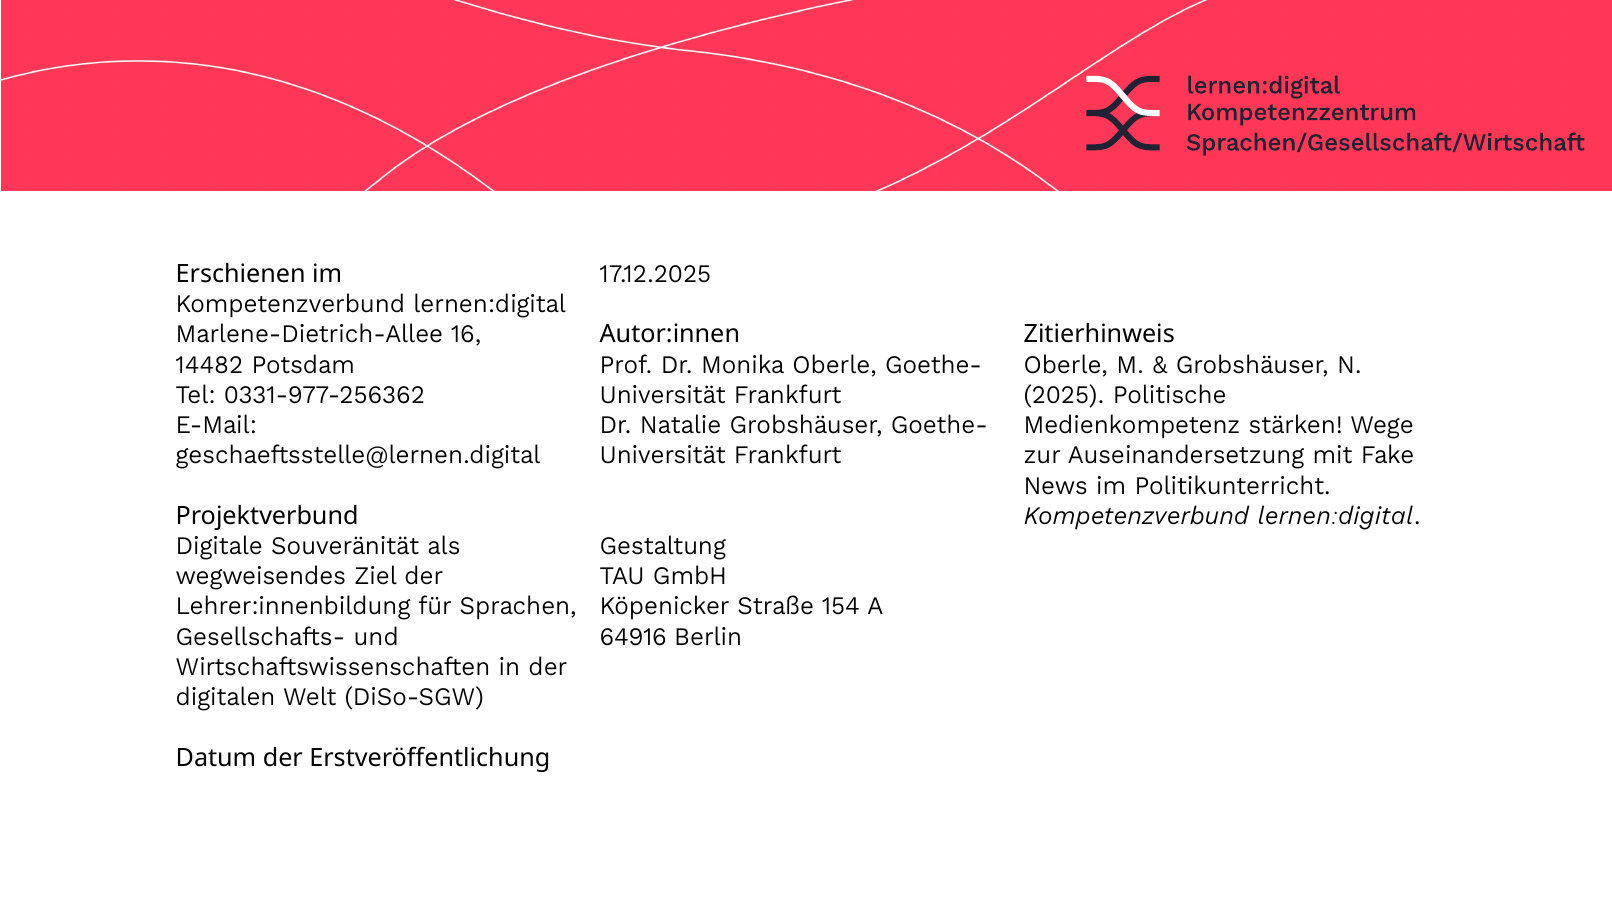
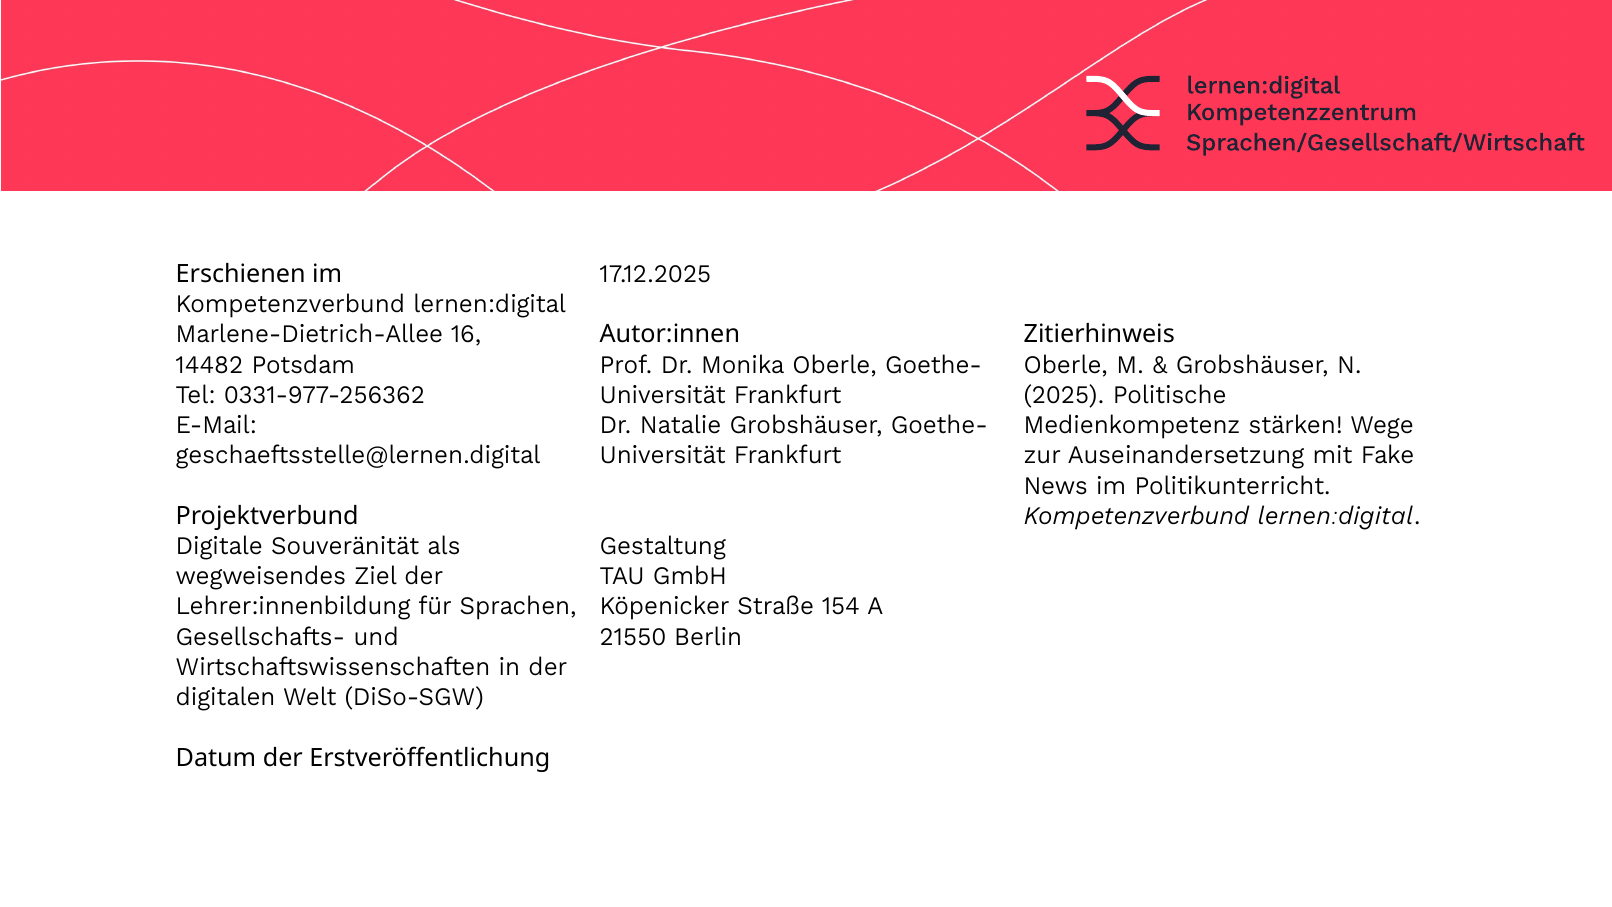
64916: 64916 -> 21550 (633, 637)
